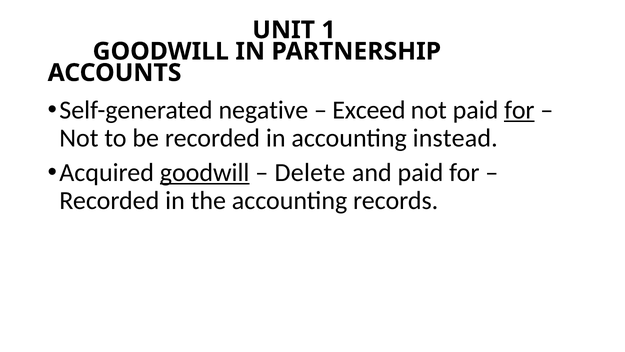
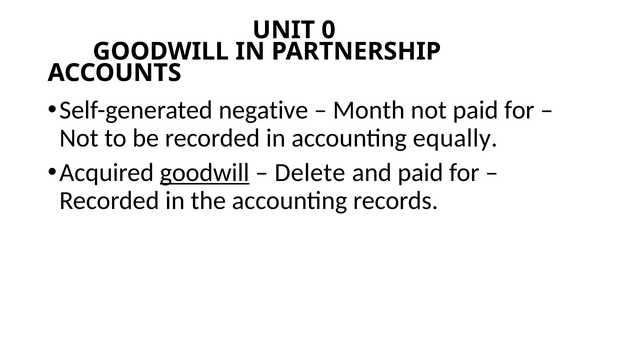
1: 1 -> 0 (329, 30)
Exceed: Exceed -> Month (369, 110)
for underline: present -> none (519, 110)
instead: instead -> equally (455, 138)
